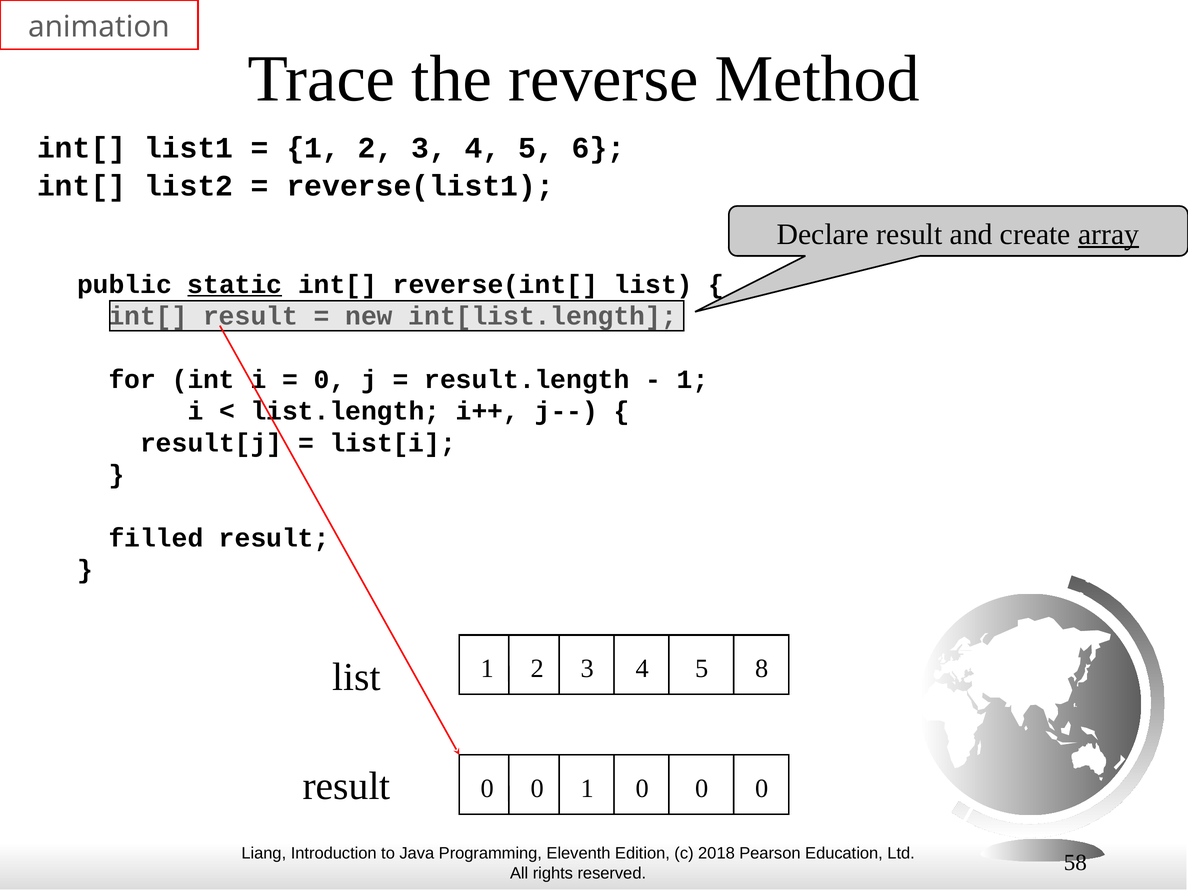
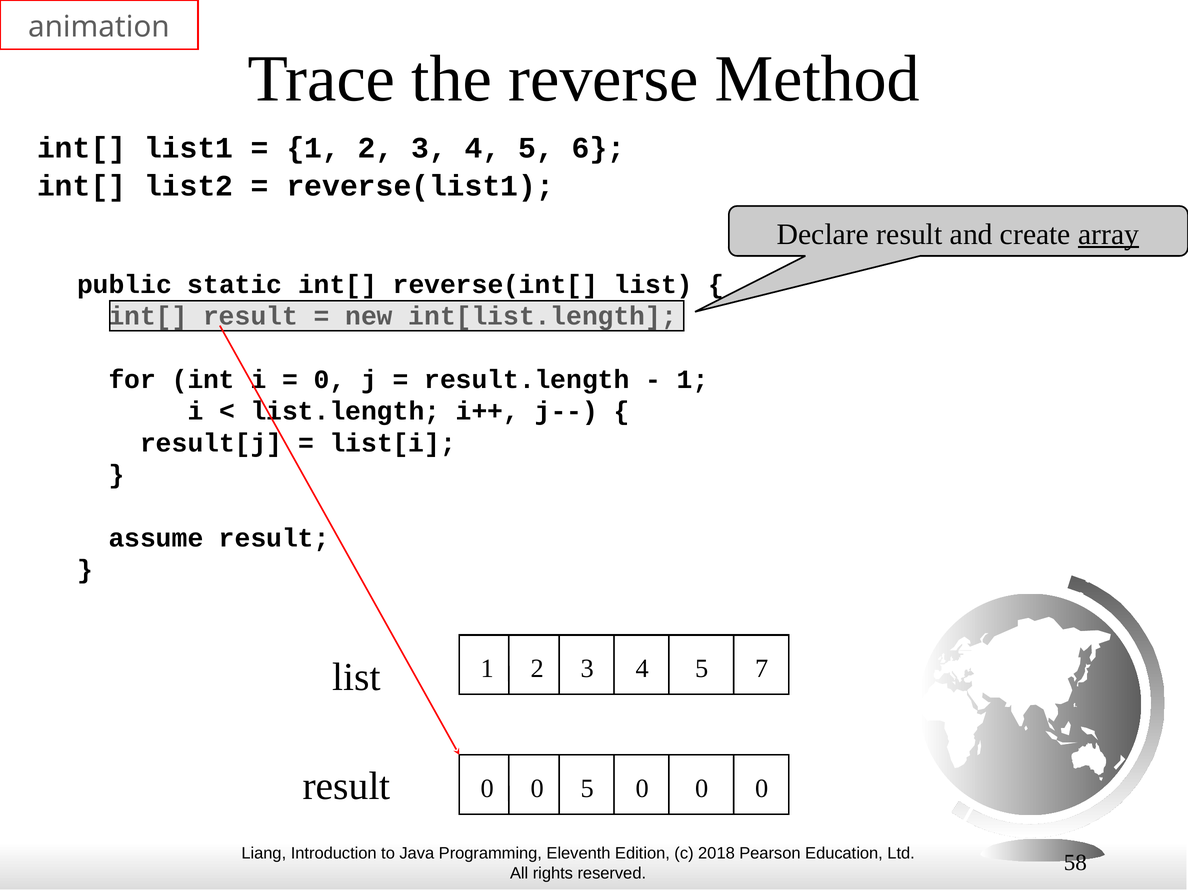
static underline: present -> none (235, 285)
filled: filled -> assume (156, 538)
8: 8 -> 7 (762, 669)
0 1: 1 -> 5 (587, 789)
